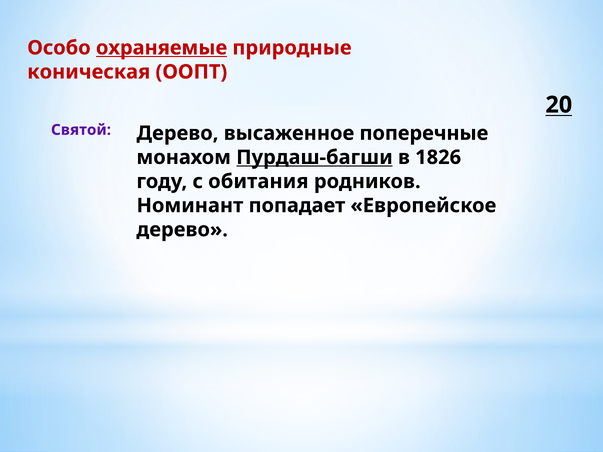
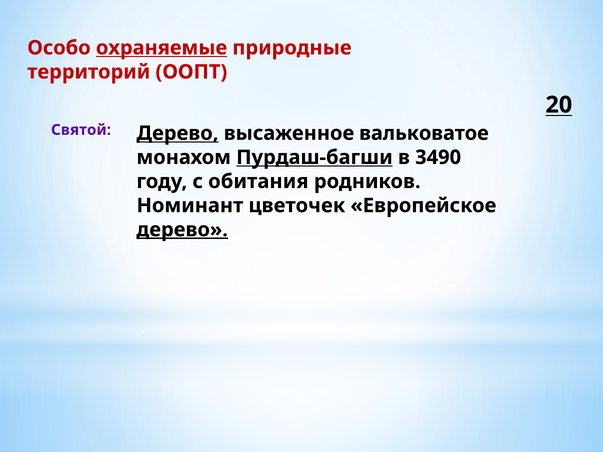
коническая: коническая -> территорий (89, 72)
Дерево underline: none -> present (177, 133)
поперечные: поперечные -> вальковатое (424, 133)
1826: 1826 -> 3490 (438, 157)
попадает: попадает -> цветочек (297, 206)
дерево underline: none -> present (182, 230)
